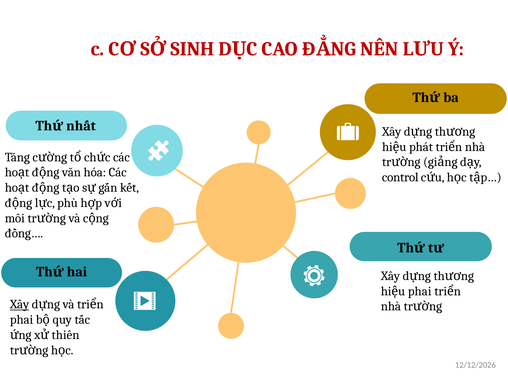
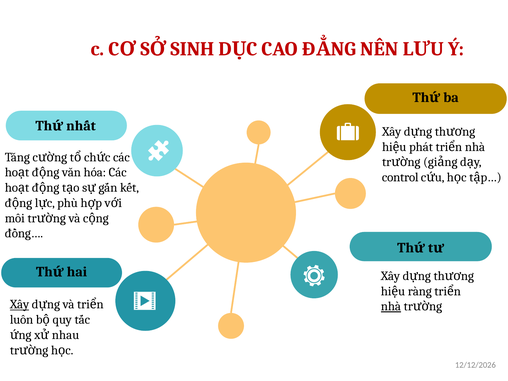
phai: phai -> ràng (420, 291)
nhà underline: none -> present (391, 306)
phai: phai -> luôn (22, 320)
thiên: thiên -> nhau (66, 335)
